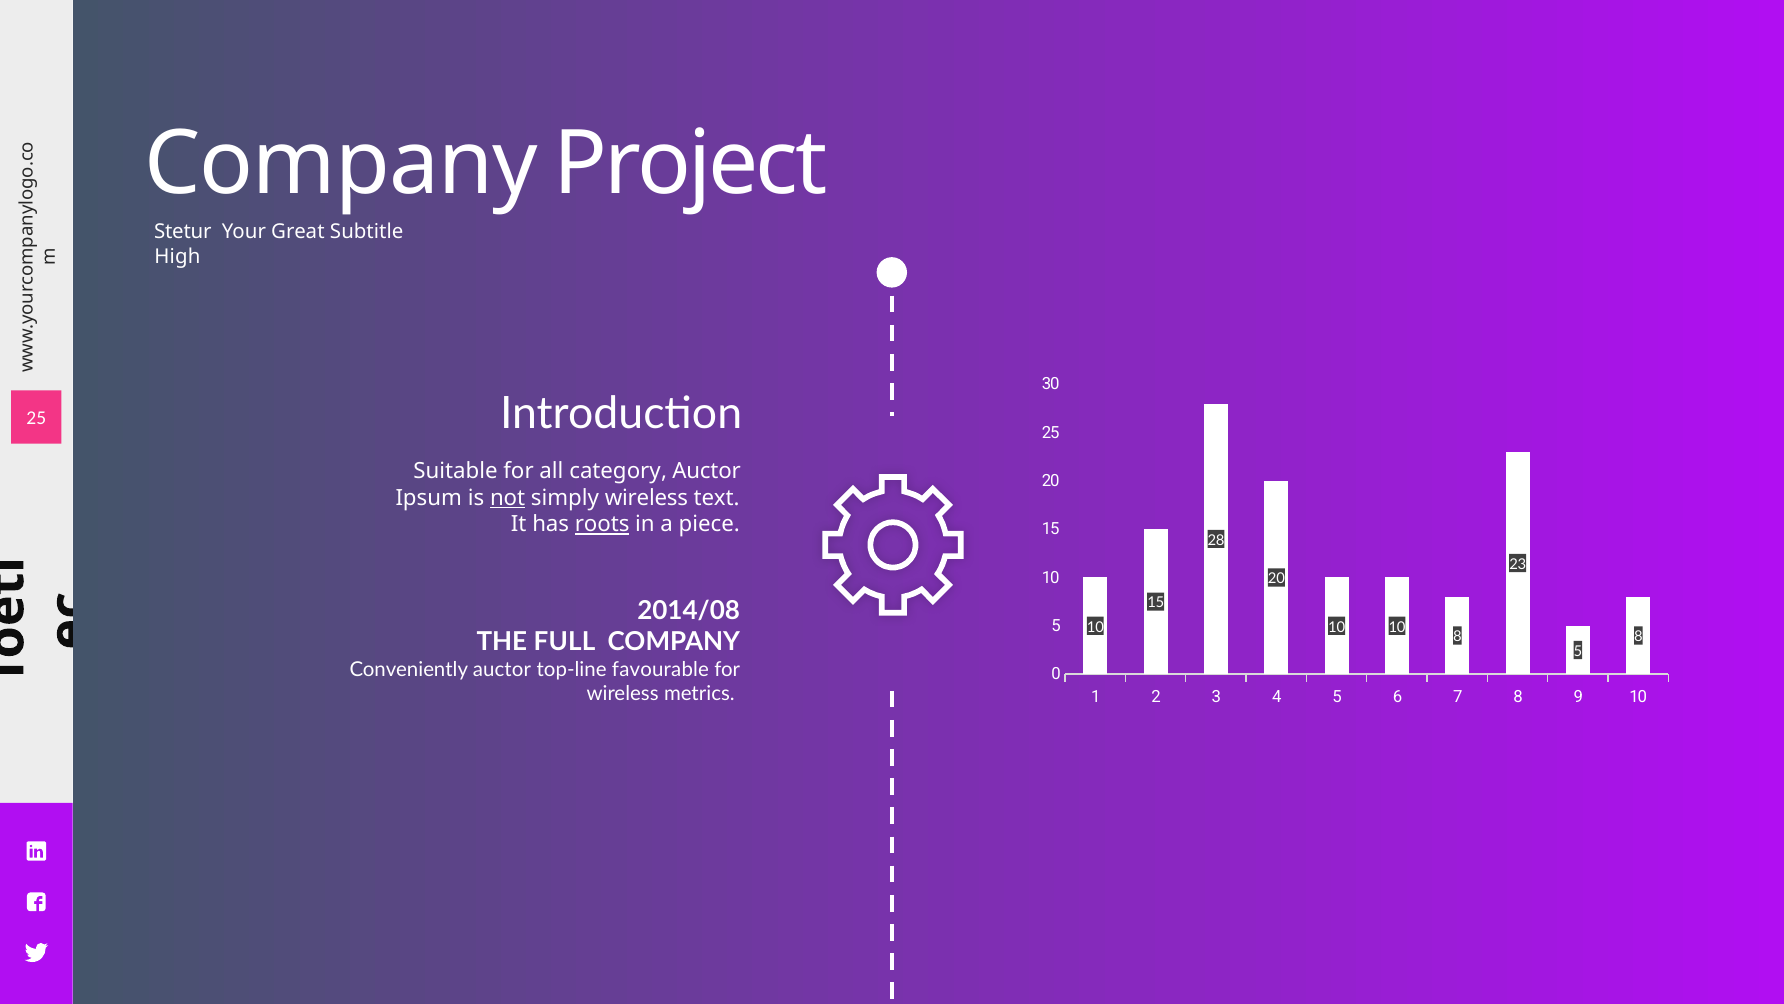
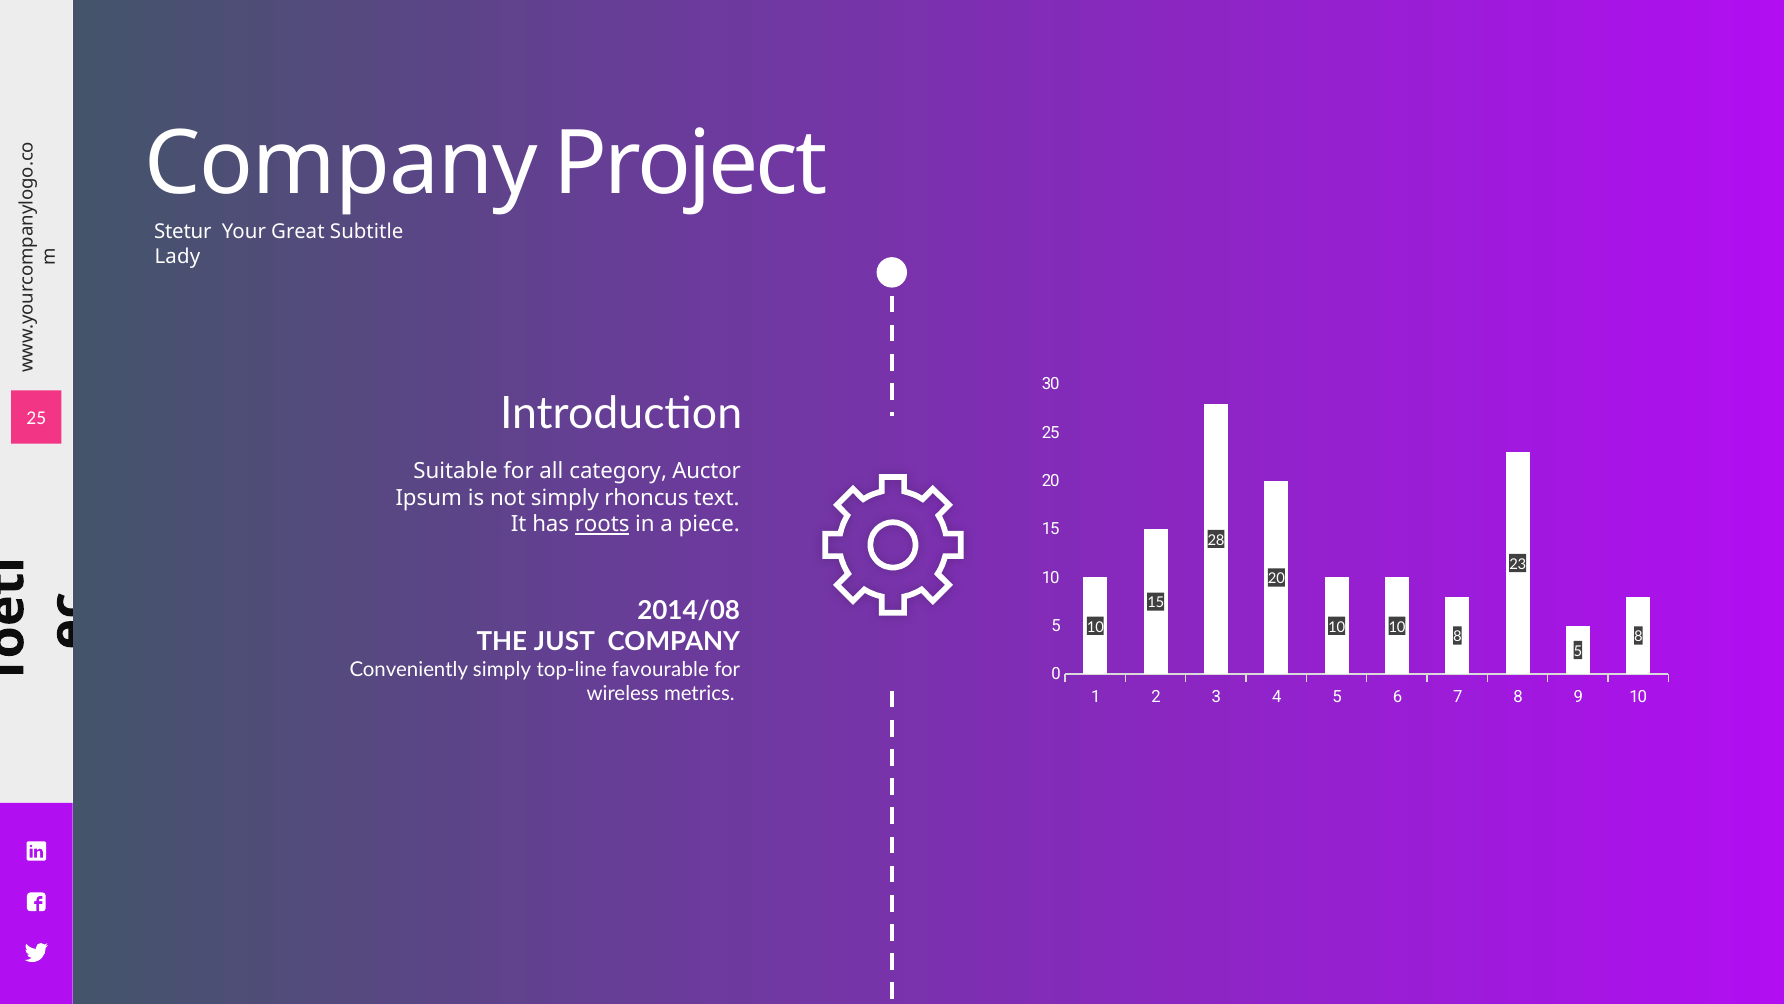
High: High -> Lady (177, 256)
not underline: present -> none (508, 498)
simply wireless: wireless -> rhoncus (646, 498)
FULL: FULL -> JUST (564, 642)
Conveniently auctor: auctor -> simply (502, 669)
